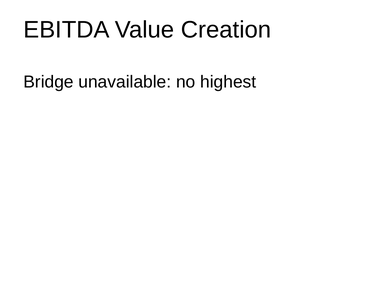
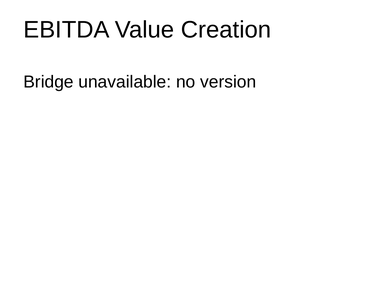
highest: highest -> version (228, 82)
